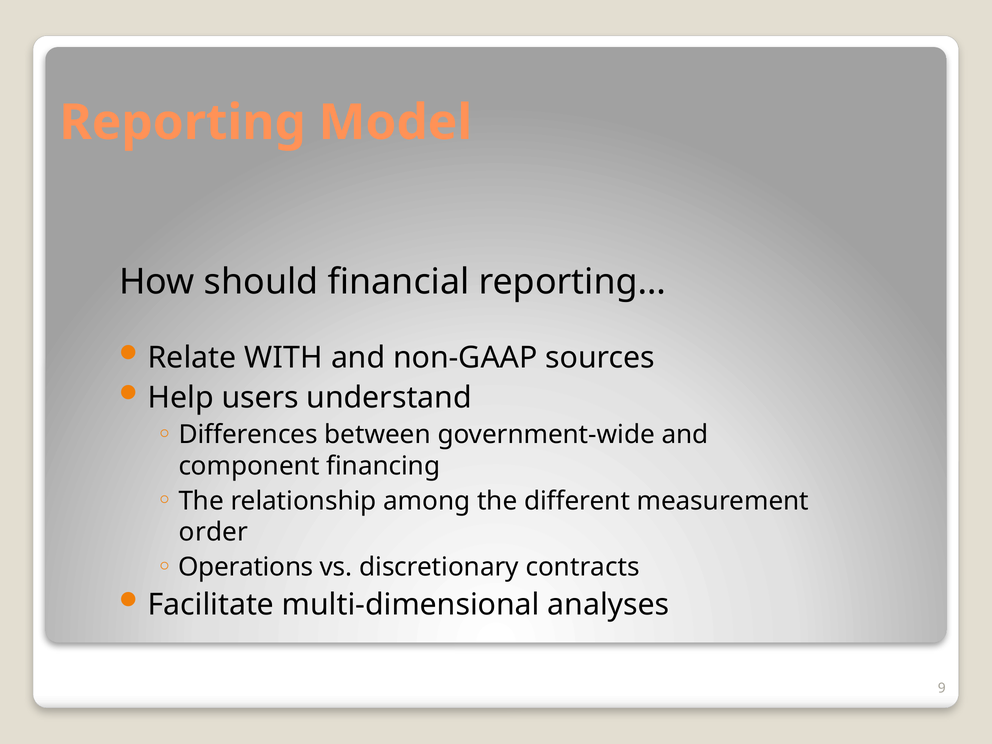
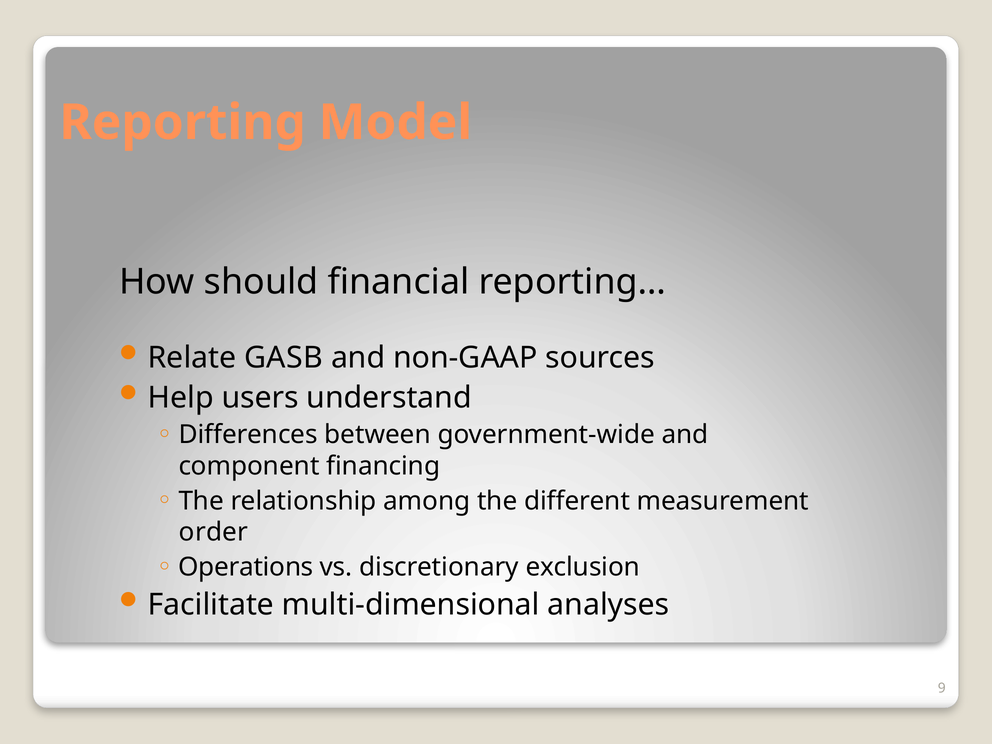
WITH: WITH -> GASB (283, 358)
contracts: contracts -> exclusion (583, 567)
